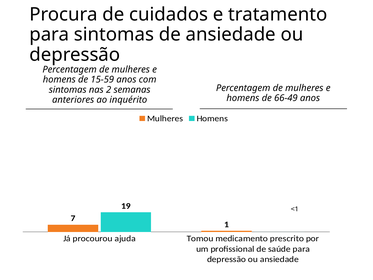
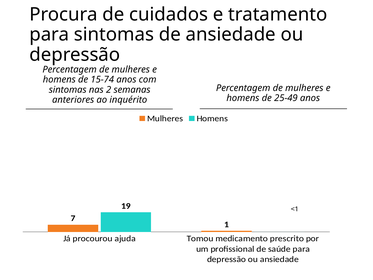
15-59: 15-59 -> 15-74 (102, 80)
66-49: 66-49 -> 25-49 (286, 98)
